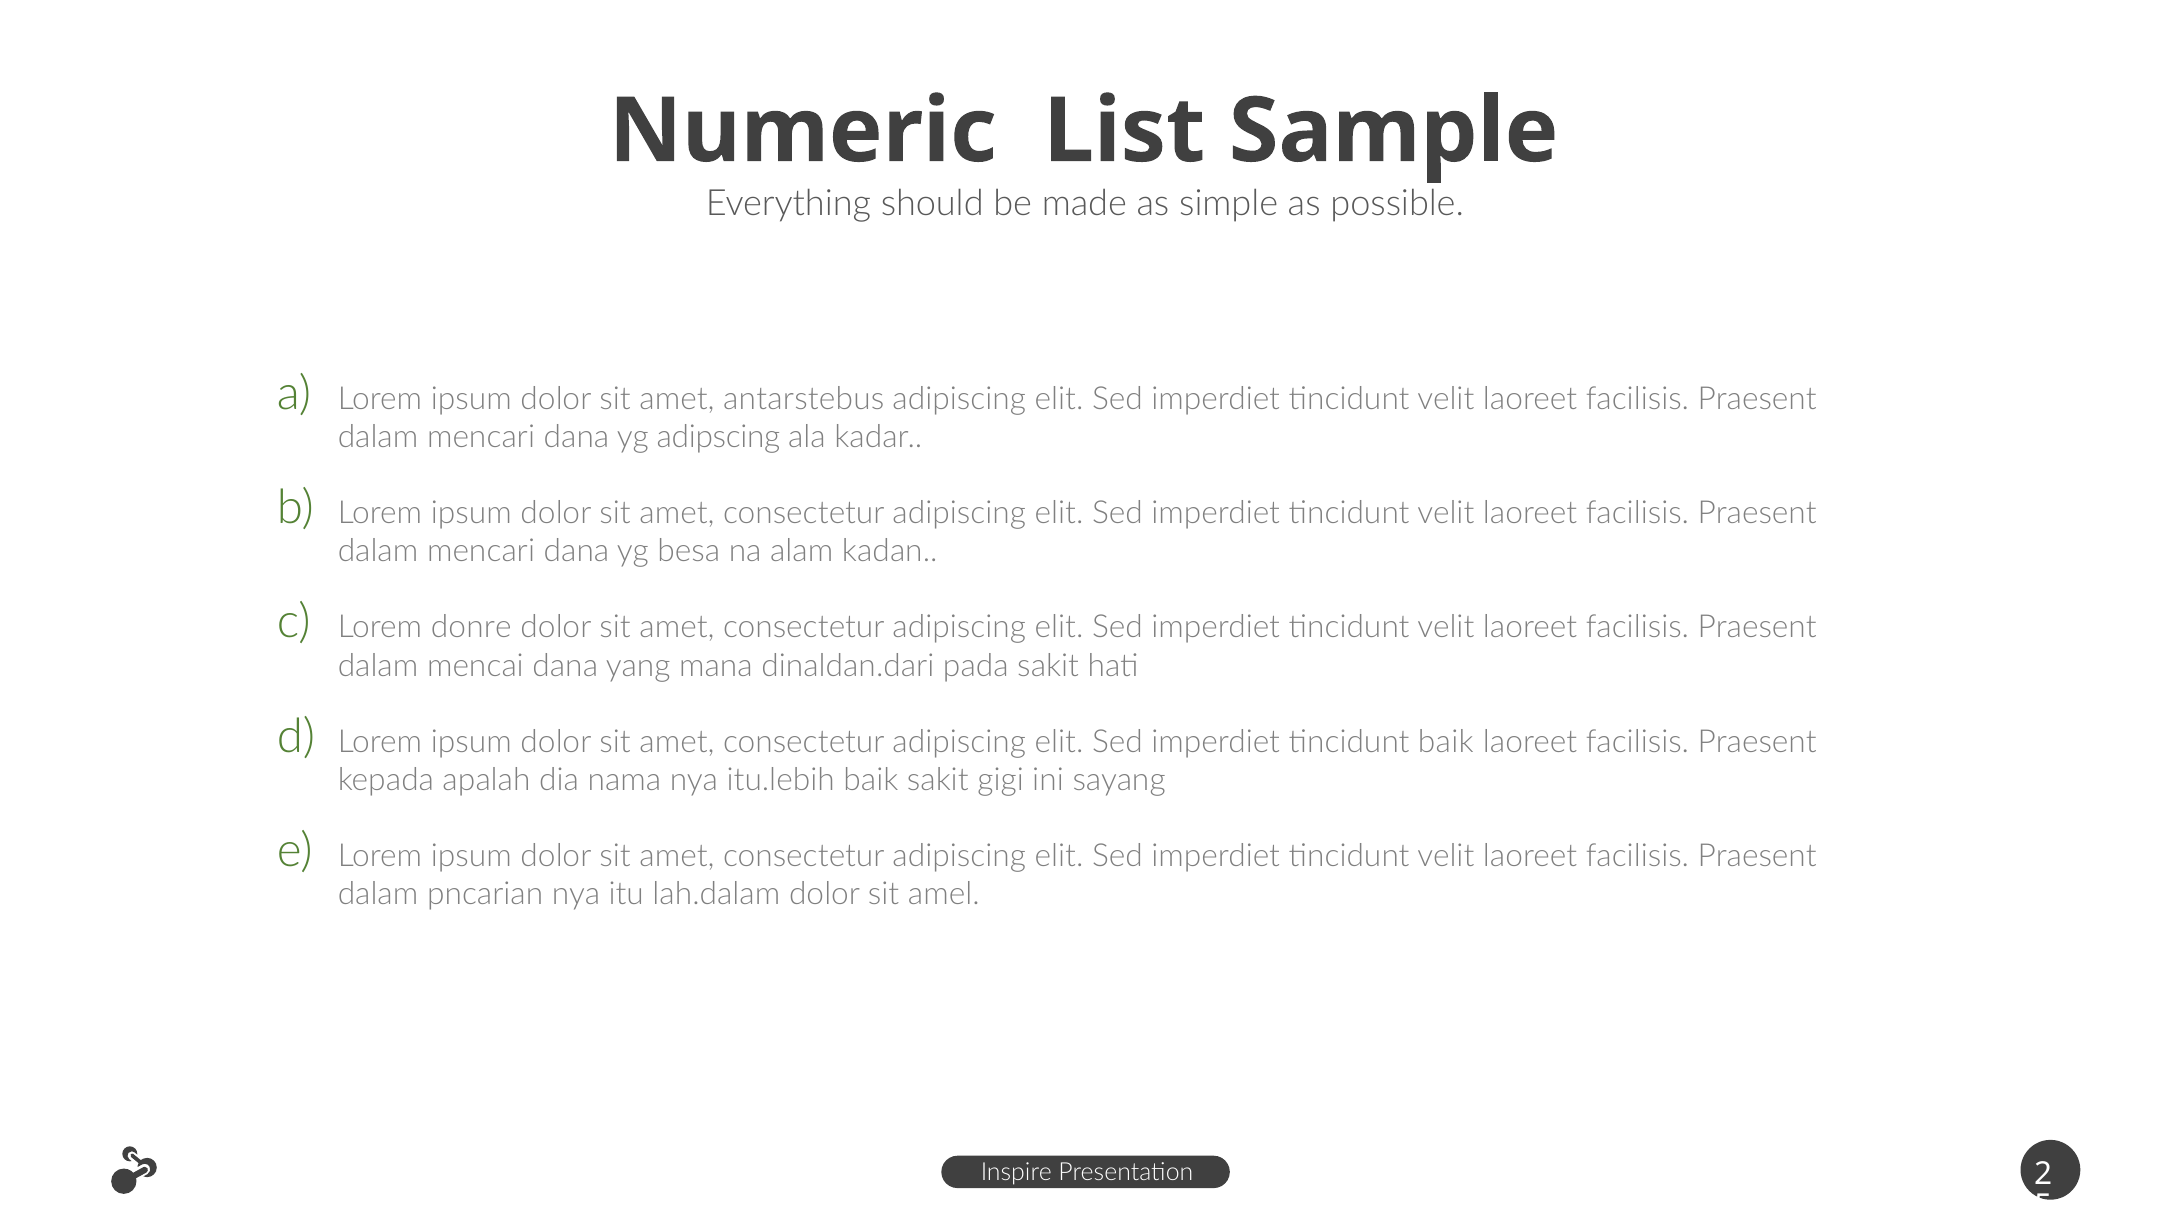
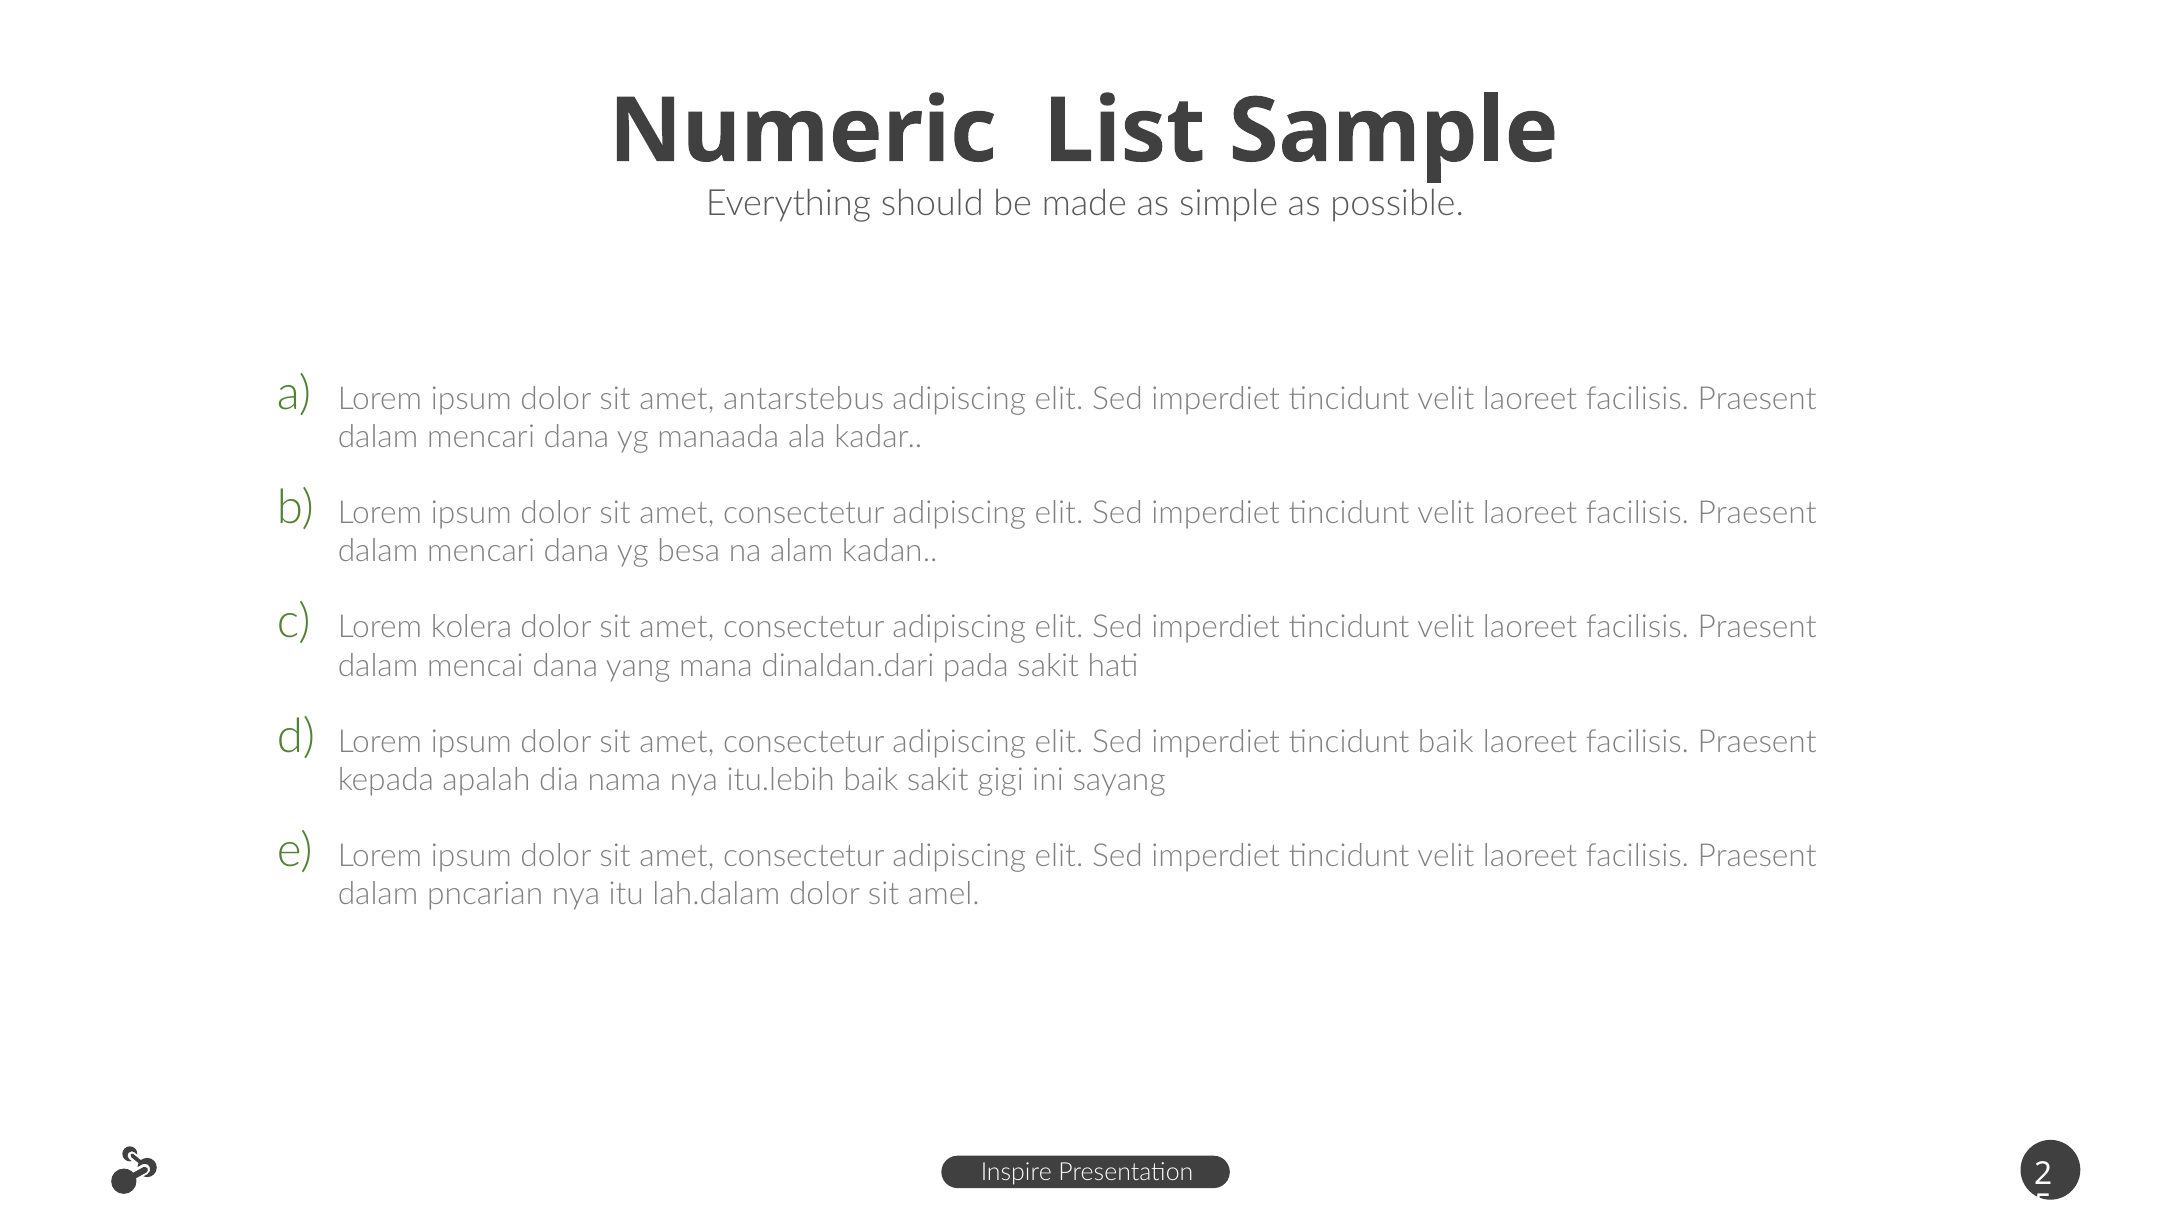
adipscing: adipscing -> manaada (718, 437)
donre: donre -> kolera (471, 627)
